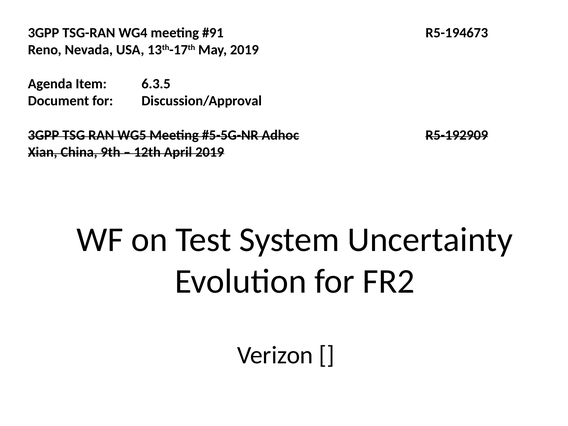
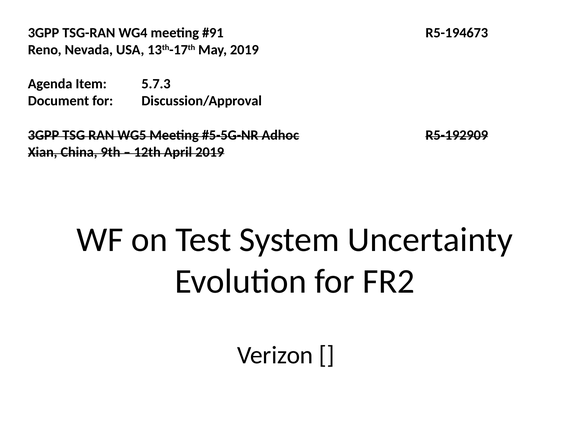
6.3.5: 6.3.5 -> 5.7.3 (156, 84)
